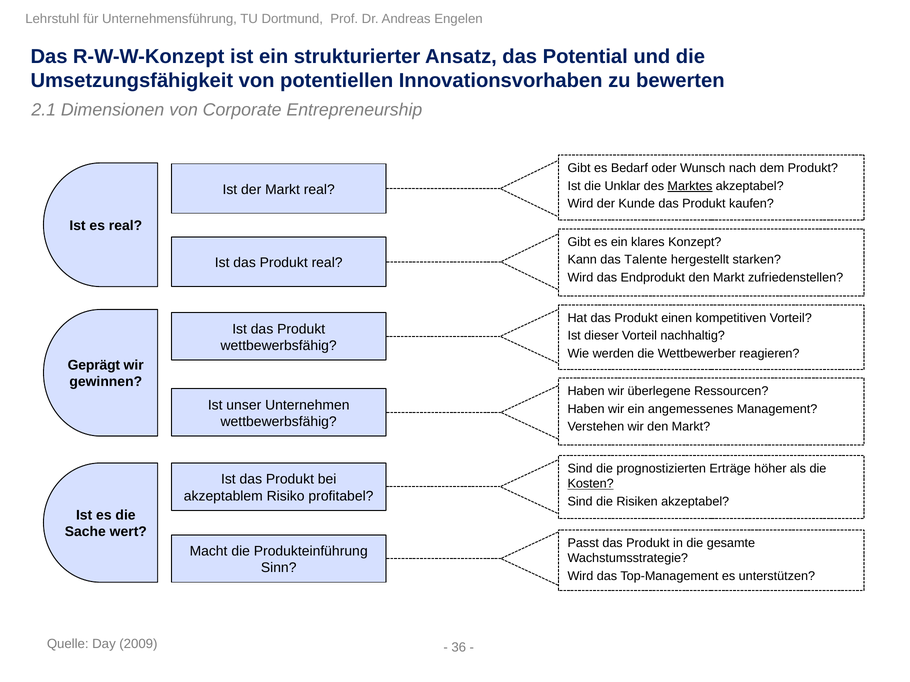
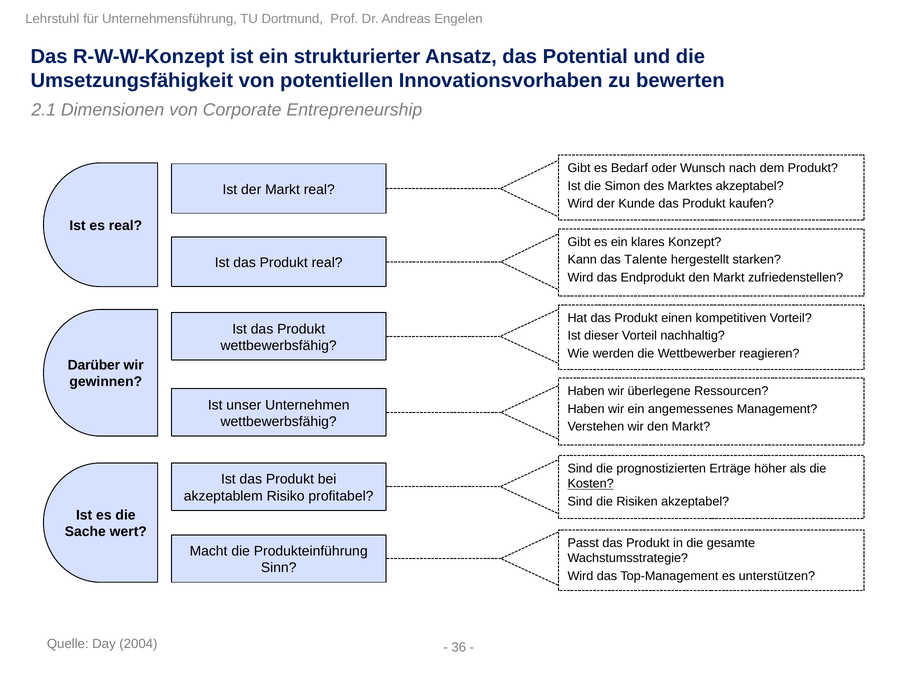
Unklar: Unklar -> Simon (622, 186)
Marktes underline: present -> none (690, 186)
Geprägt: Geprägt -> Darüber (94, 365)
2009: 2009 -> 2004 (138, 644)
